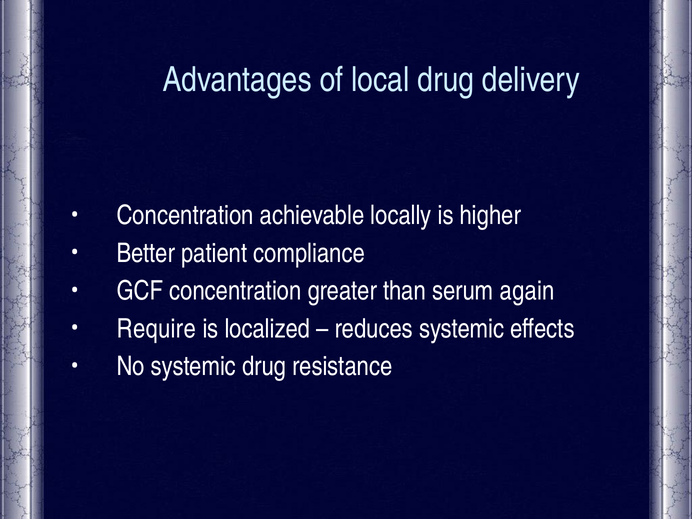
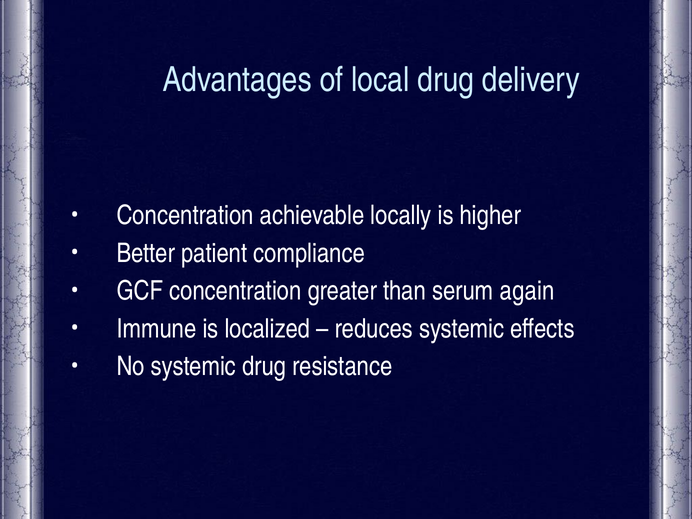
Require: Require -> Immune (157, 329)
